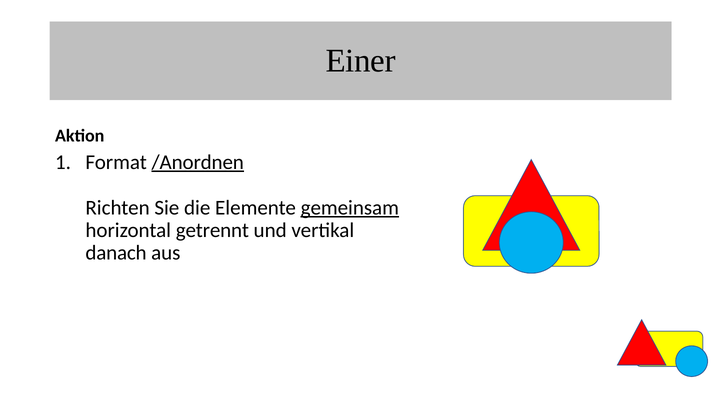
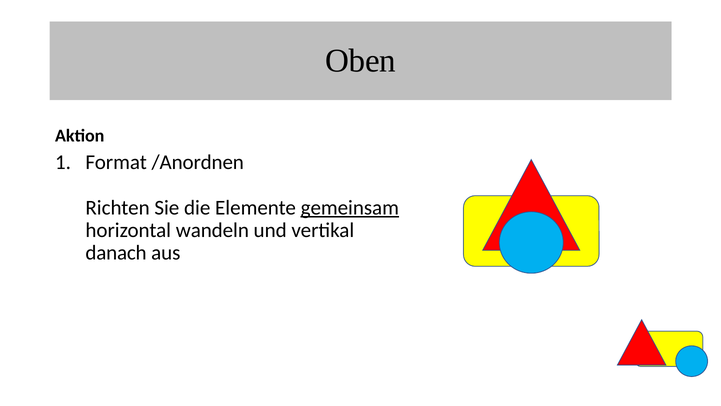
Einer: Einer -> Oben (361, 61)
/Anordnen underline: present -> none (198, 162)
getrennt: getrennt -> wandeln (212, 230)
